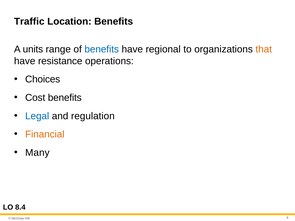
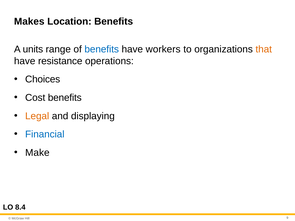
Traffic: Traffic -> Makes (29, 21)
regional: regional -> workers (163, 49)
Legal colour: blue -> orange (37, 116)
regulation: regulation -> displaying (93, 116)
Financial colour: orange -> blue (45, 134)
Many: Many -> Make (37, 153)
